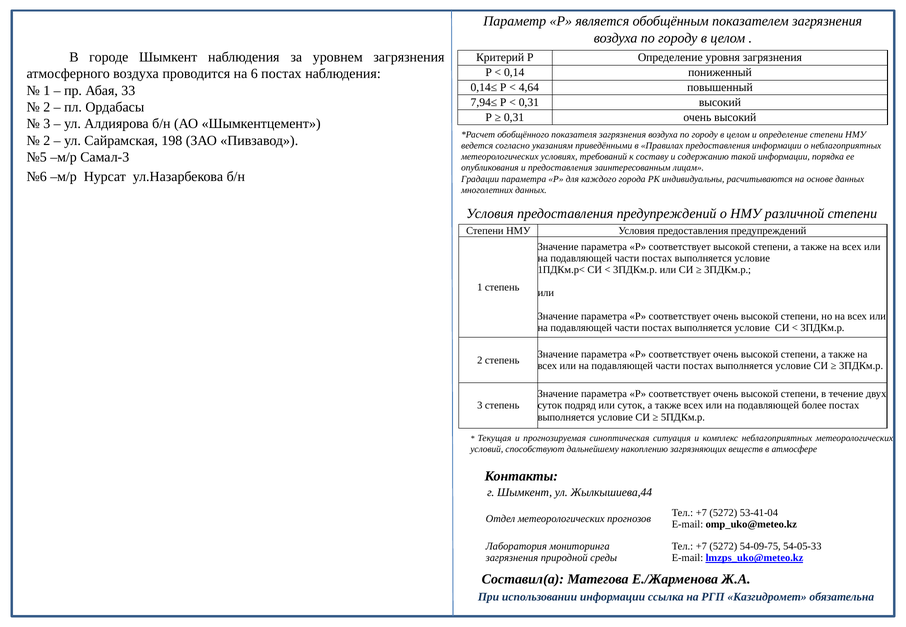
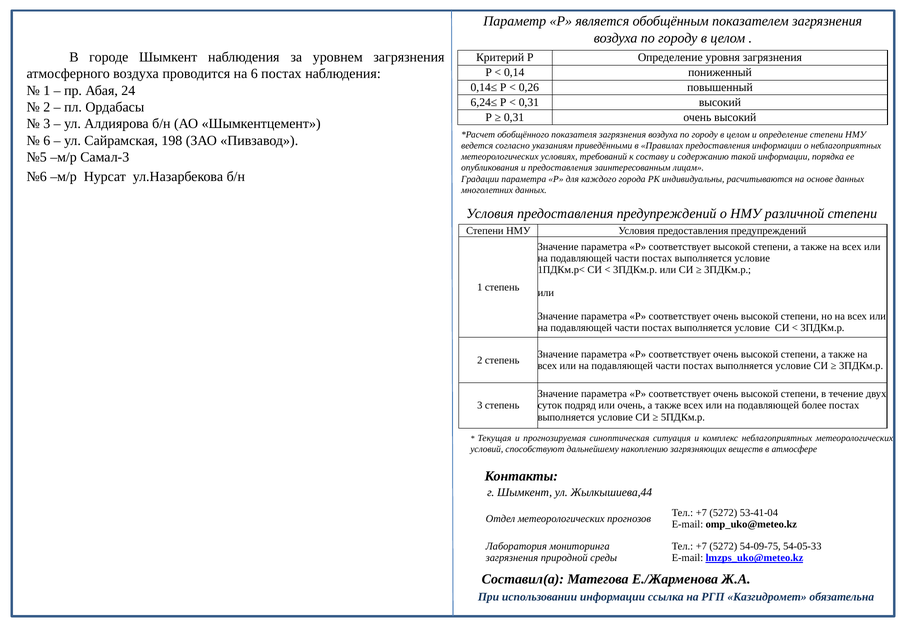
4,64: 4,64 -> 0,26 (529, 87)
33: 33 -> 24 (128, 90)
7,94≤: 7,94≤ -> 6,24≤ (484, 102)
2: 2 -> 6 (47, 141)
или суток: суток -> очень (631, 406)
